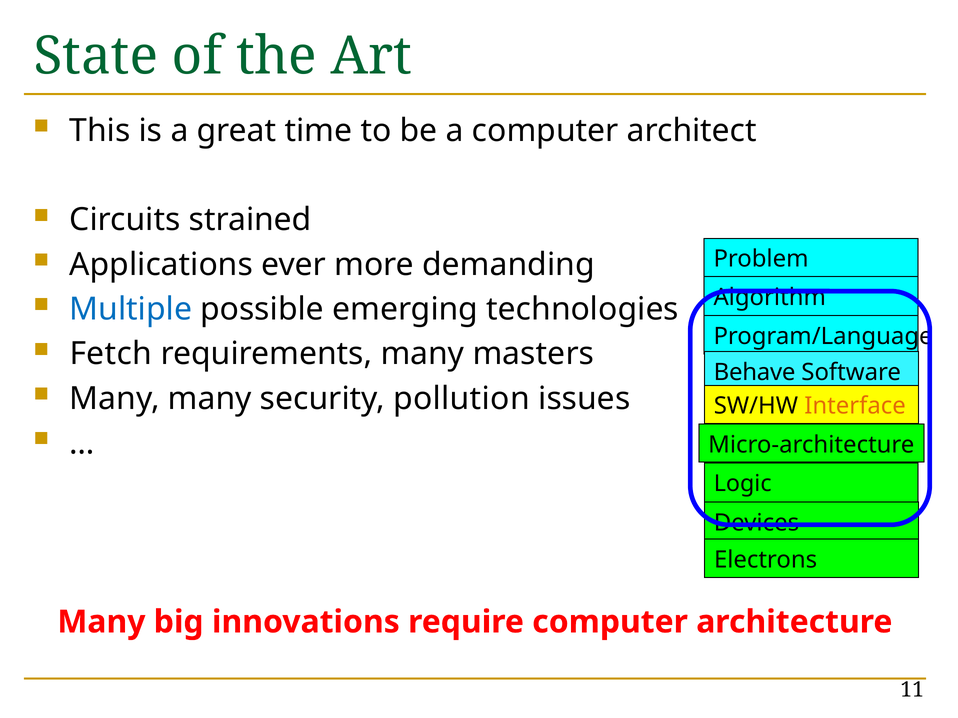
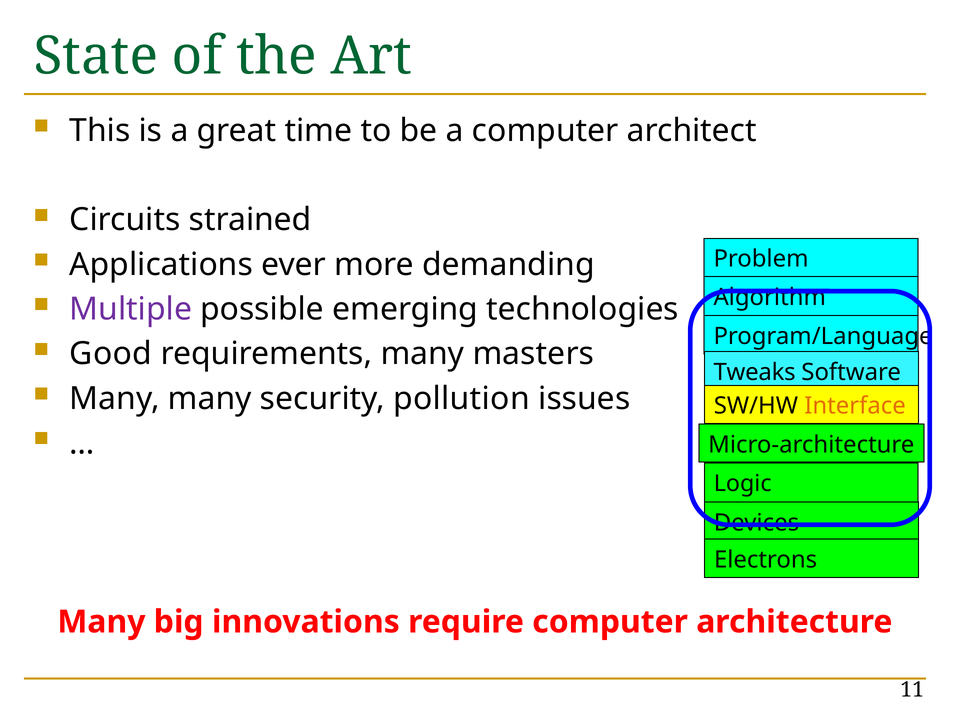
Multiple colour: blue -> purple (131, 309)
Fetch: Fetch -> Good (111, 354)
Behave: Behave -> Tweaks (755, 372)
